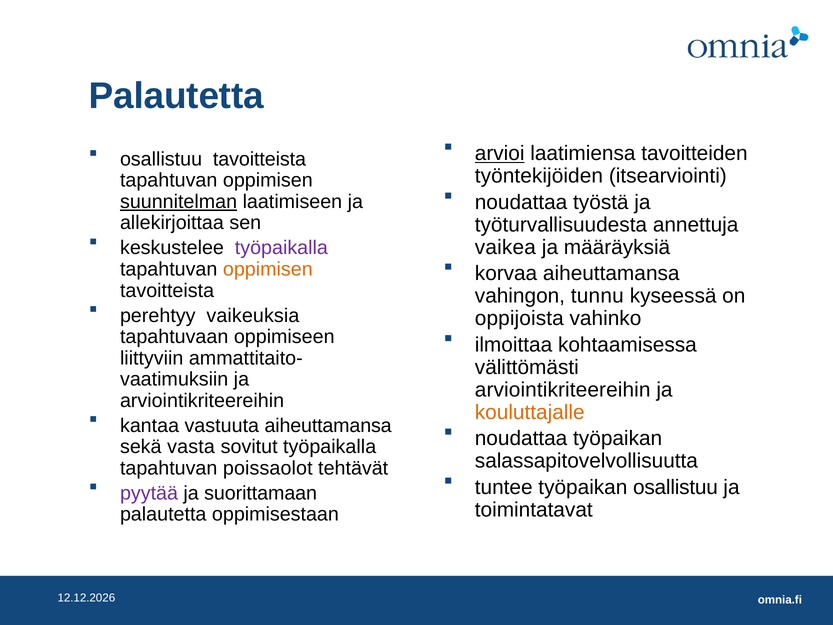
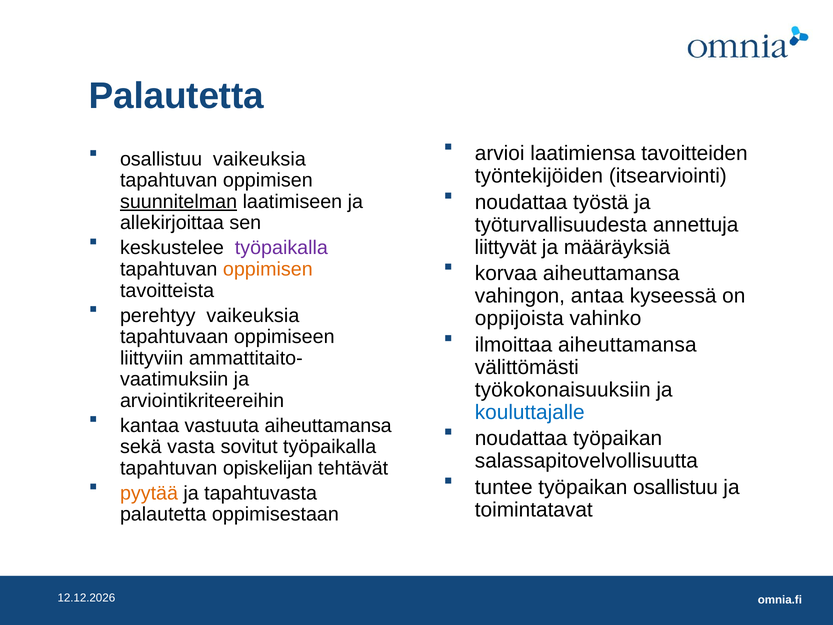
arvioi underline: present -> none (500, 153)
osallistuu tavoitteista: tavoitteista -> vaikeuksia (259, 159)
vaikea: vaikea -> liittyvät (506, 247)
tunnu: tunnu -> antaa (597, 296)
ilmoittaa kohtaamisessa: kohtaamisessa -> aiheuttamansa (627, 345)
arviointikriteereihin: arviointikriteereihin -> työkokonaisuuksiin (563, 390)
kouluttajalle colour: orange -> blue (530, 412)
poissaolot: poissaolot -> opiskelijan (268, 468)
pyytää colour: purple -> orange (149, 493)
suorittamaan: suorittamaan -> tapahtuvasta (261, 493)
